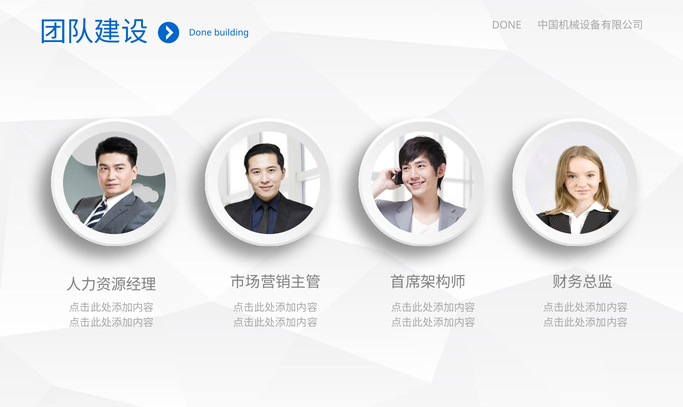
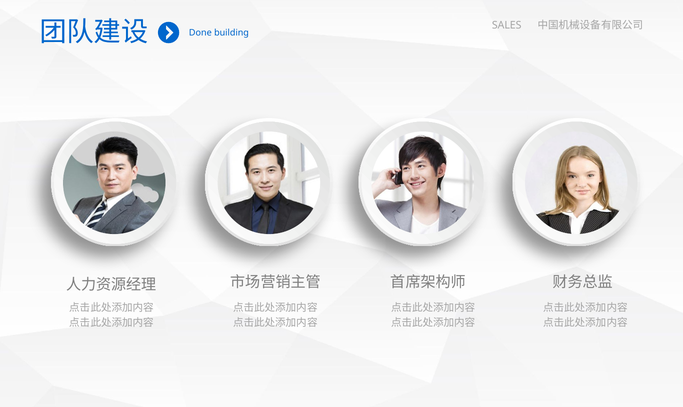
DONE: DONE -> SALES (507, 25)
